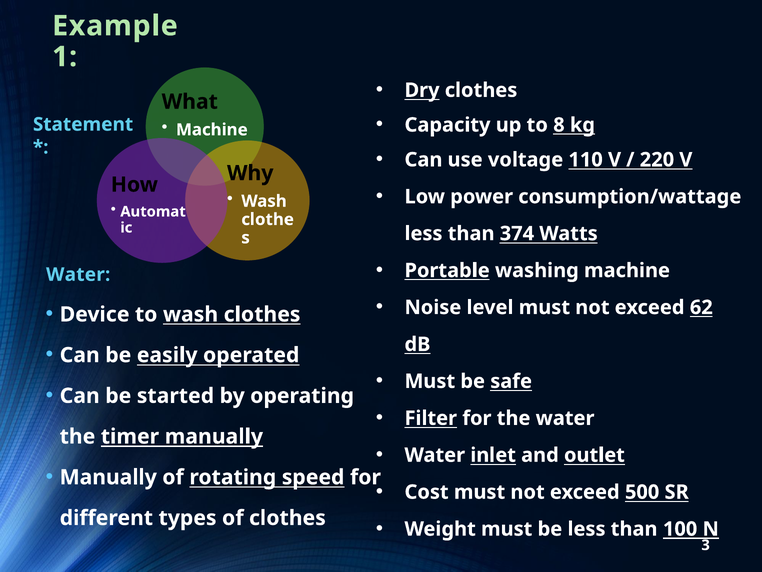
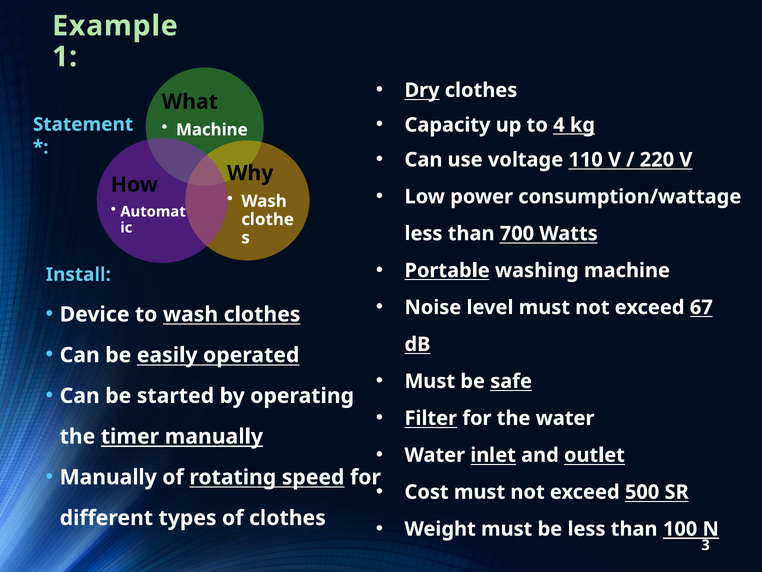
8: 8 -> 4 (559, 125)
374: 374 -> 700 (517, 233)
Water: Water -> Install (78, 274)
62: 62 -> 67 (701, 307)
